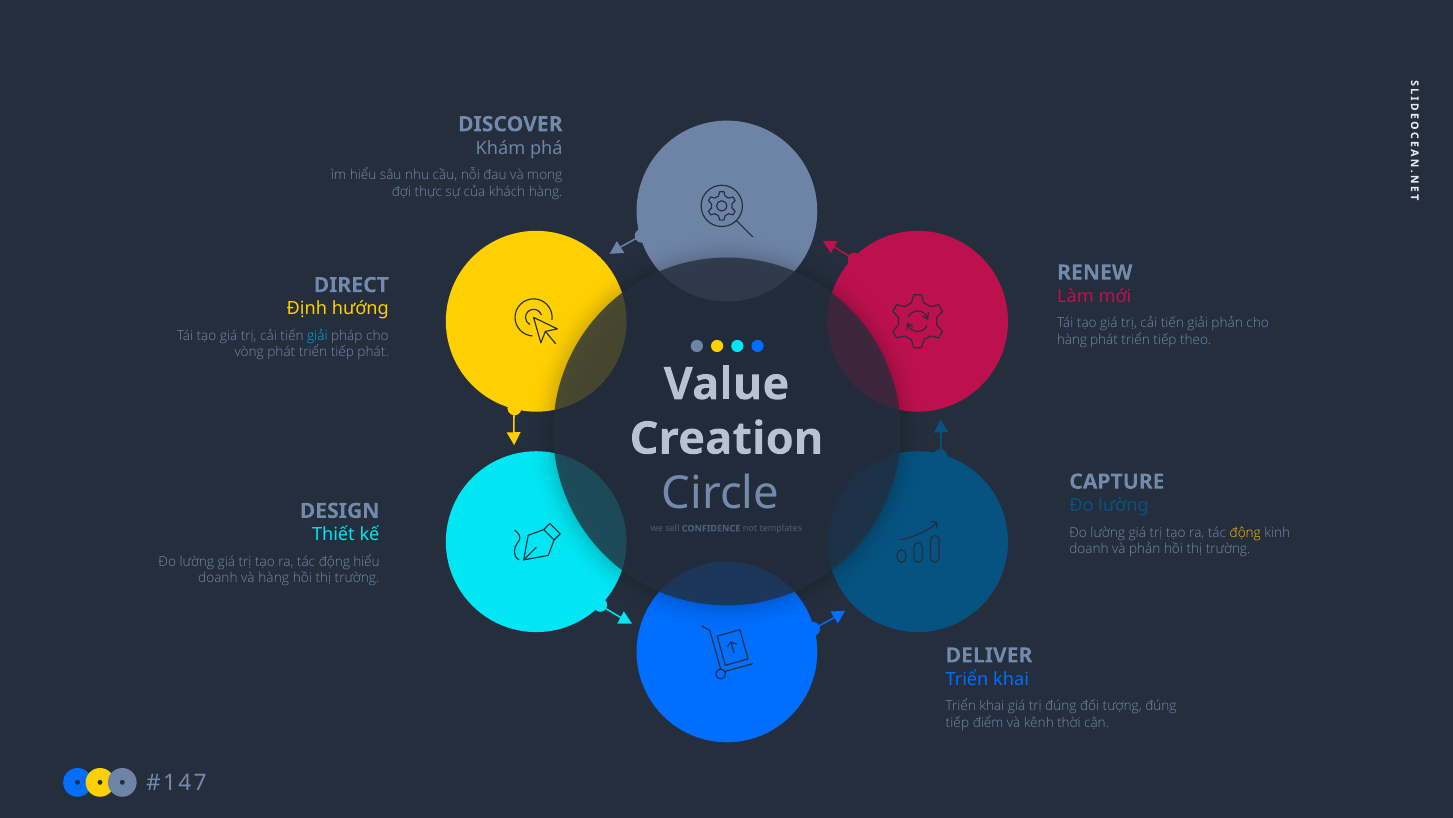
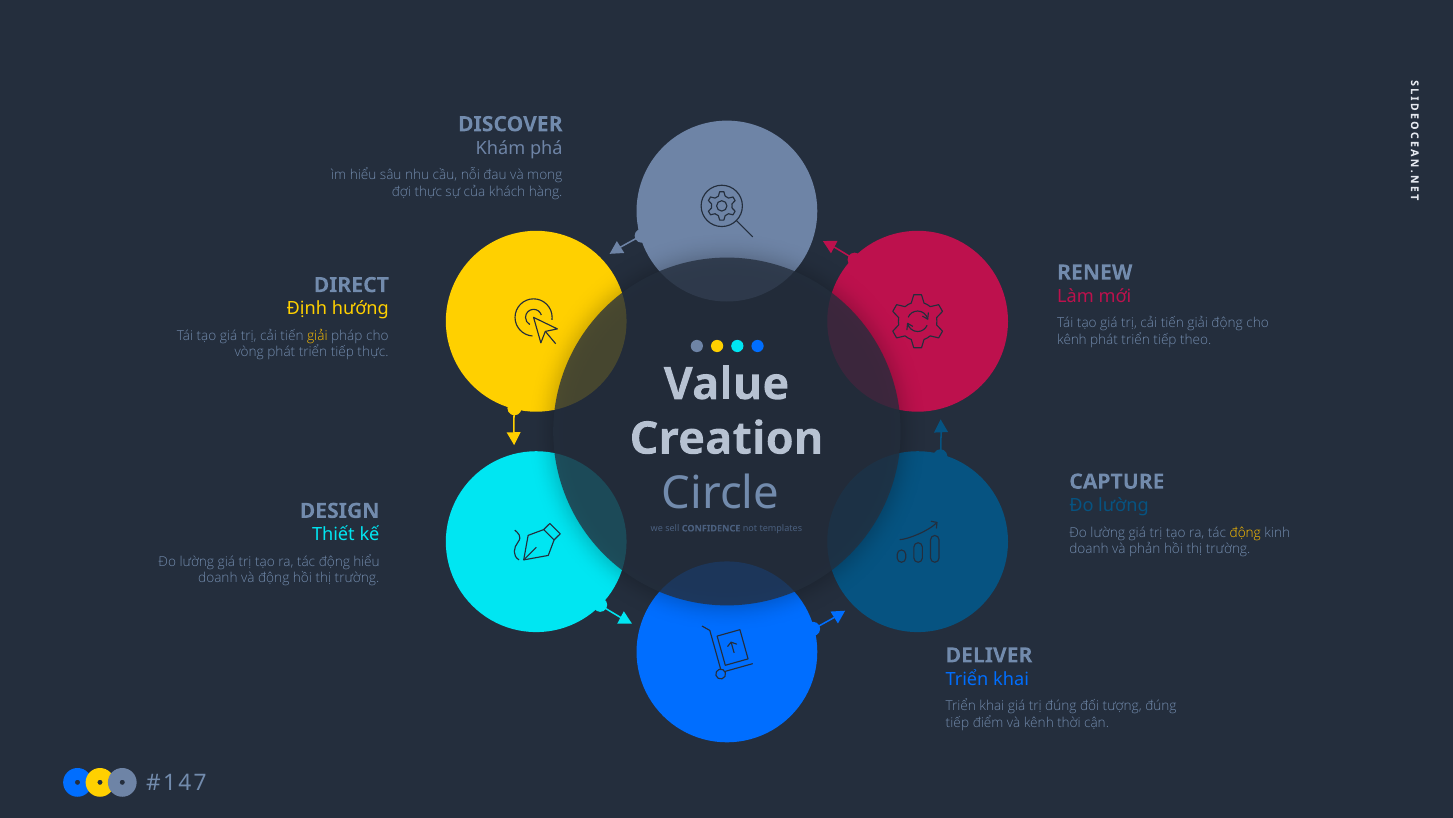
giải phản: phản -> động (1227, 323)
giải colour: light blue -> yellow (317, 336)
hàng: hàng -> kênh (1072, 340)
tiếp phát: phát -> thực (373, 352)
và hàng: hàng -> động (274, 578)
